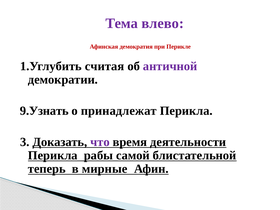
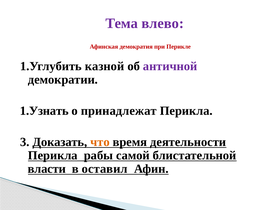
считая: считая -> казной (105, 66)
9.Узнать: 9.Узнать -> 1.Узнать (44, 111)
что colour: purple -> orange (100, 142)
теперь: теперь -> власти (47, 169)
мирные: мирные -> оставил (105, 169)
